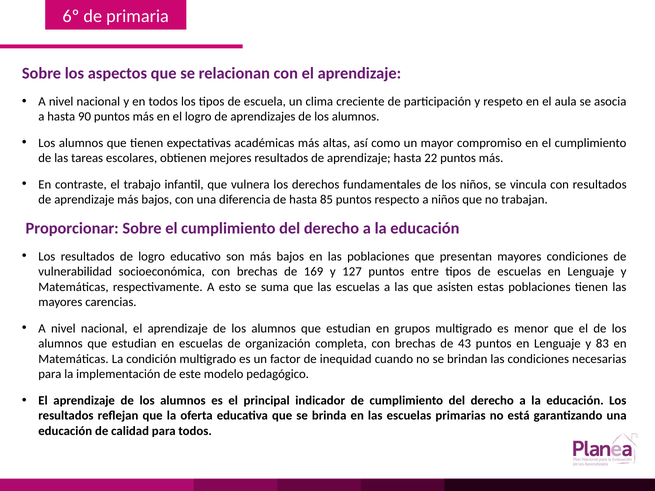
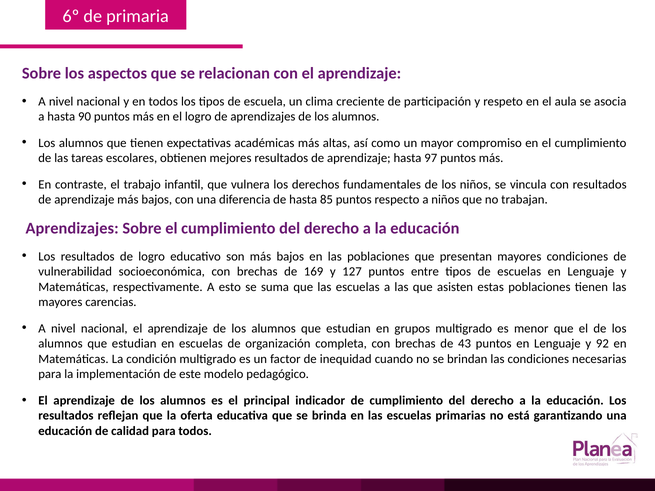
22: 22 -> 97 (431, 158)
Proporcionar: Proporcionar -> Aprendizajes (72, 228)
83: 83 -> 92 (602, 344)
